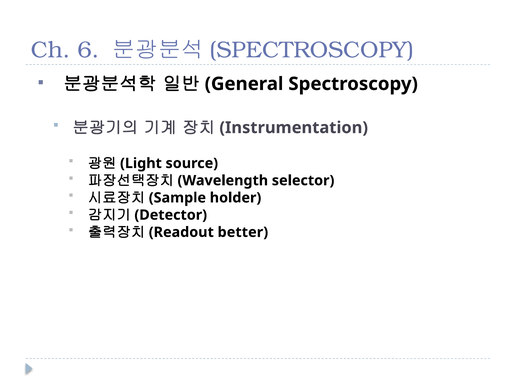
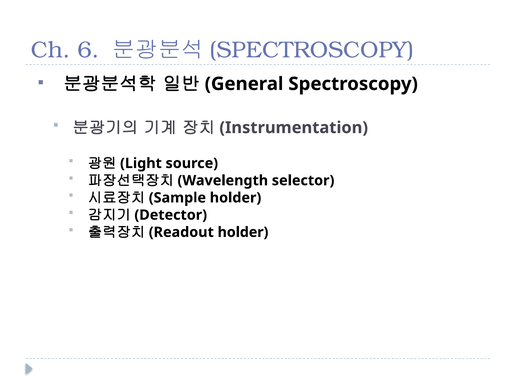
better: better -> holder (243, 232)
